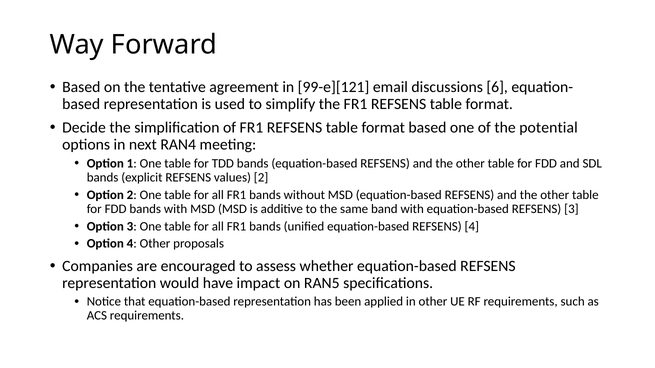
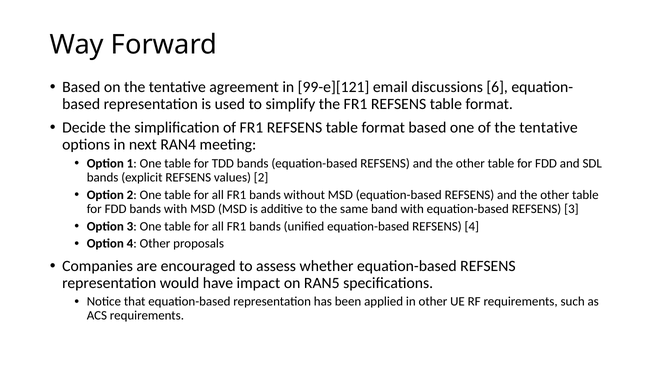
of the potential: potential -> tentative (549, 128)
